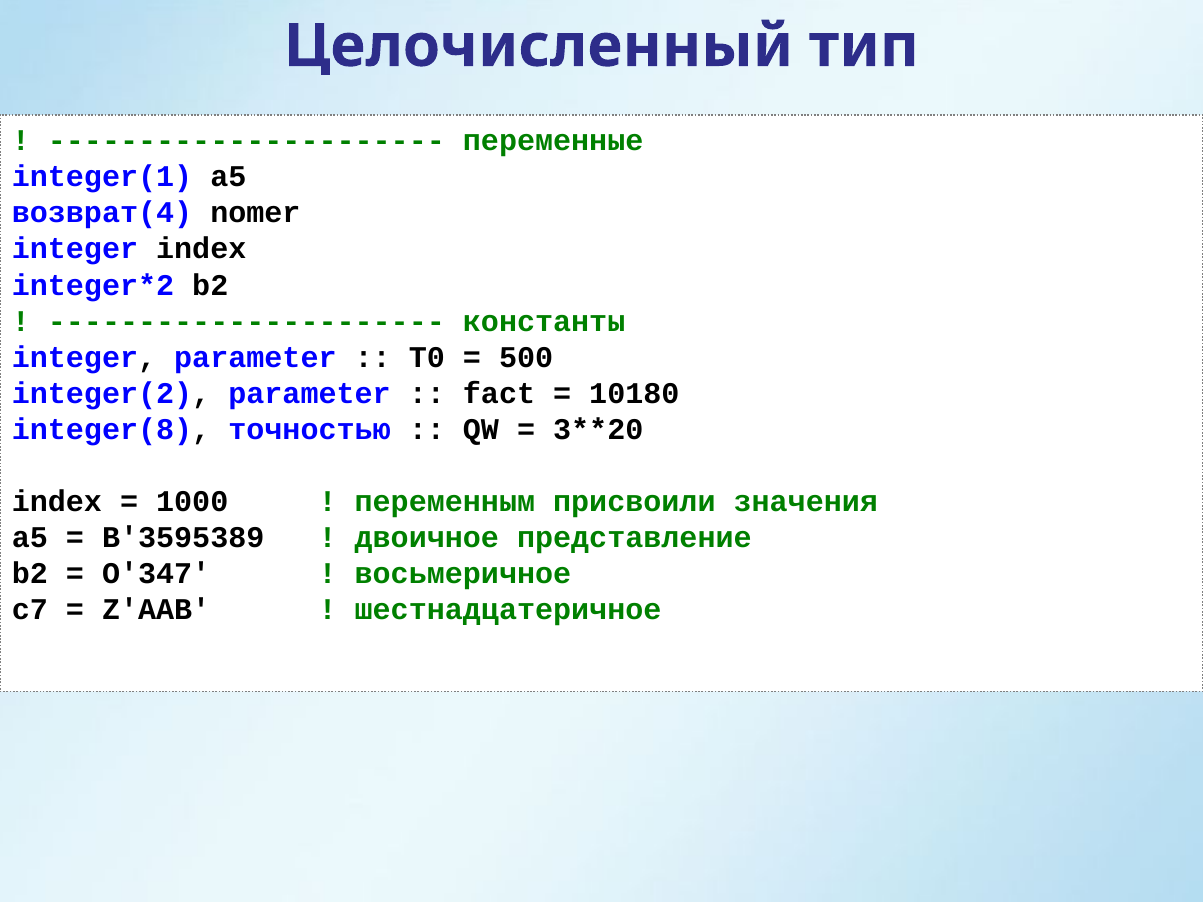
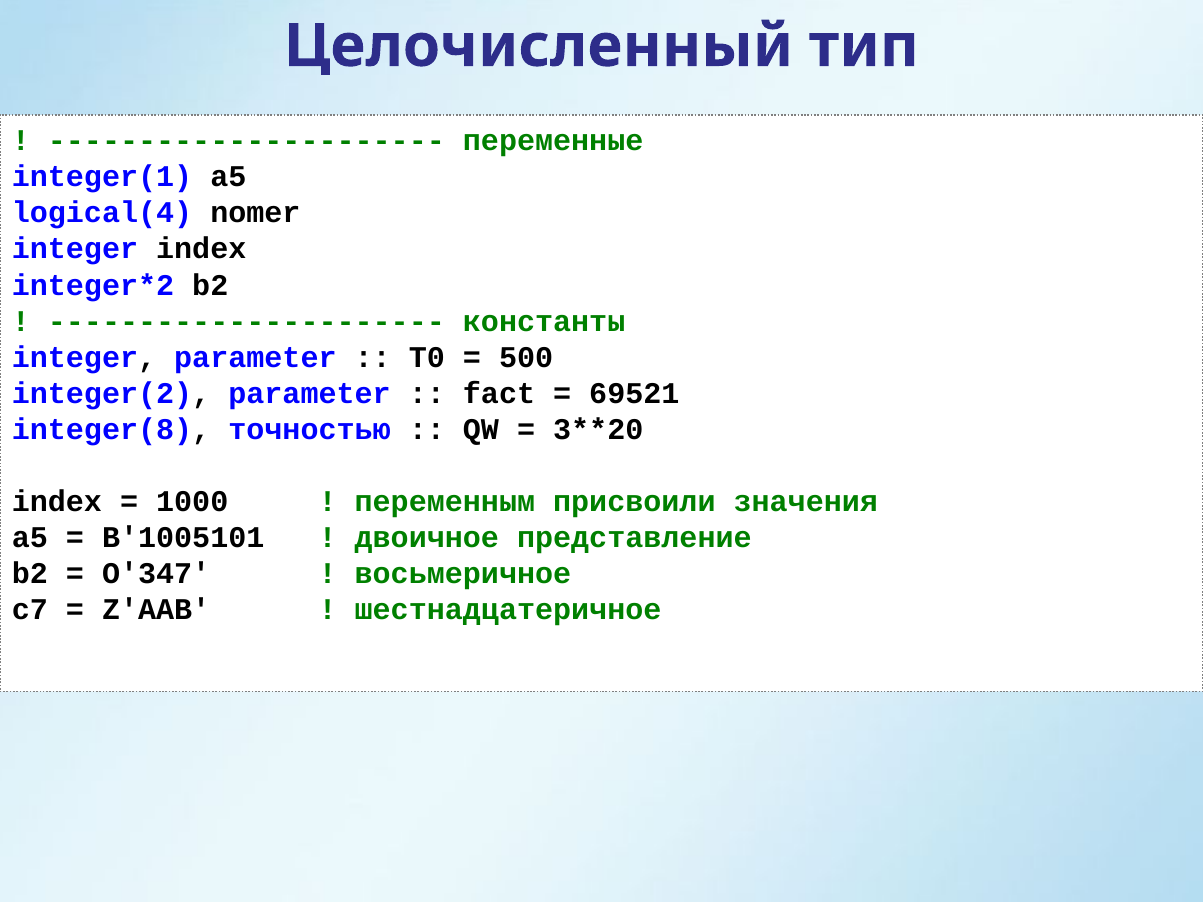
возврат(4: возврат(4 -> logical(4 (102, 213)
10180: 10180 -> 69521 (634, 394)
B'3595389: B'3595389 -> B'1005101 (183, 538)
